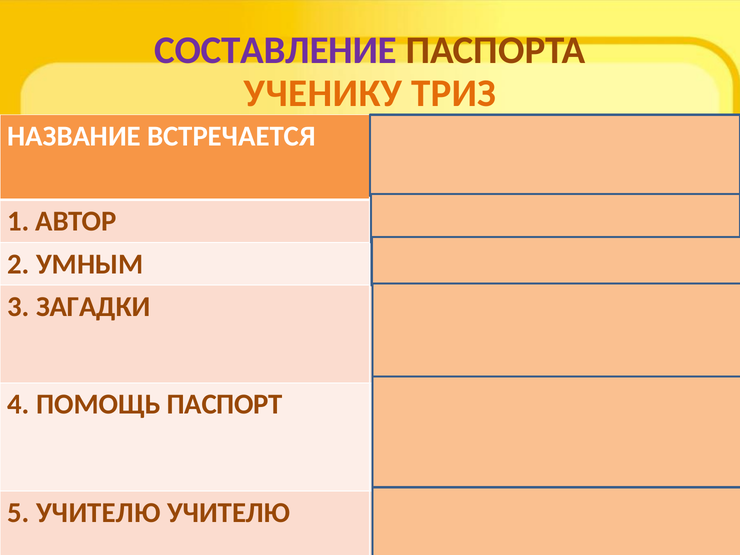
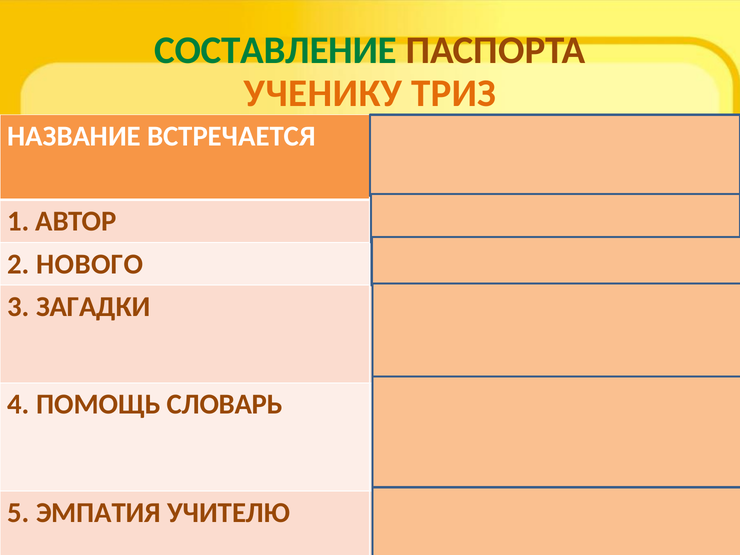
СОСТАВЛЕНИЕ colour: purple -> green (276, 50)
2 УМНЫМ: УМНЫМ -> НОВОГО (90, 264)
ПОМОЩЬ ПАСПОРТ: ПАСПОРТ -> СЛОВАРЬ (225, 404)
5 УЧИТЕЛЮ: УЧИТЕЛЮ -> ЭМПАТИЯ (98, 513)
